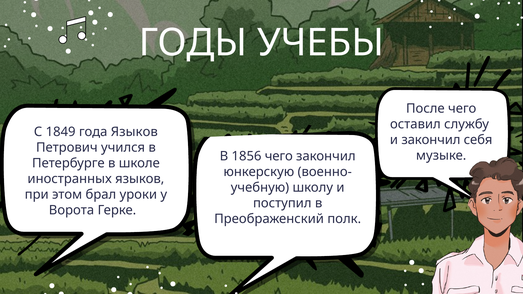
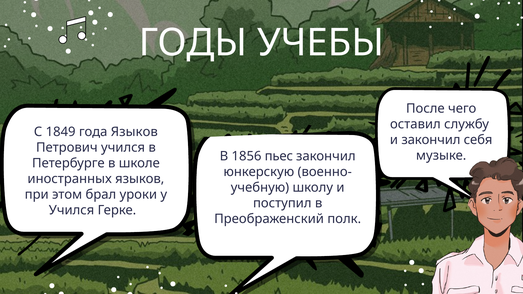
1856 чего: чего -> пьес (279, 156)
Ворота: Ворота -> Учился (72, 210)
